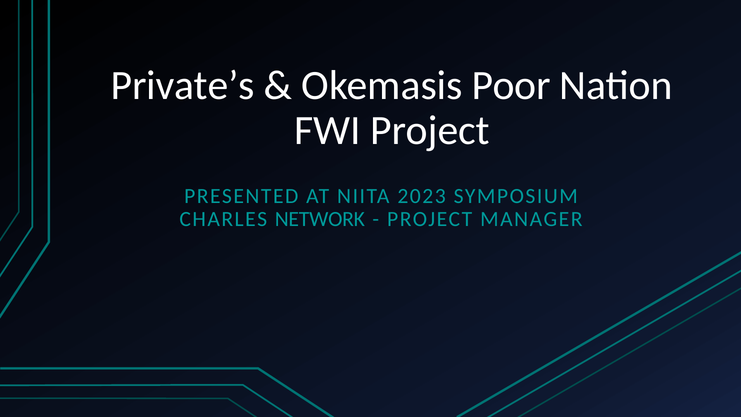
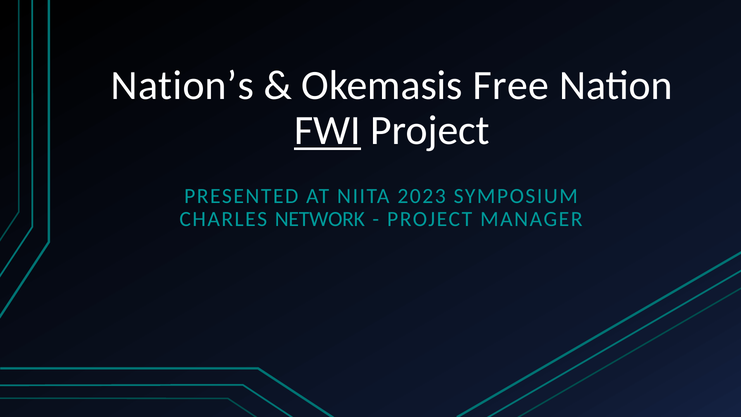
Private’s: Private’s -> Nation’s (182, 86)
Poor: Poor -> Free (511, 86)
FWI underline: none -> present (328, 131)
